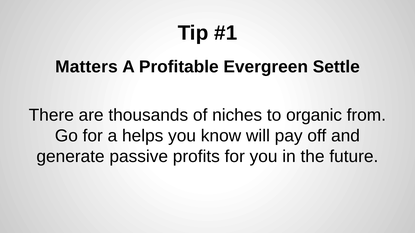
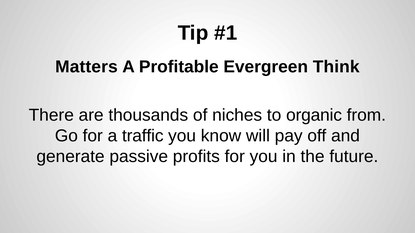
Settle: Settle -> Think (336, 67)
helps: helps -> traffic (143, 136)
